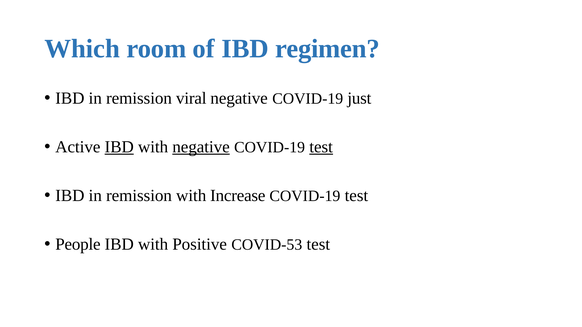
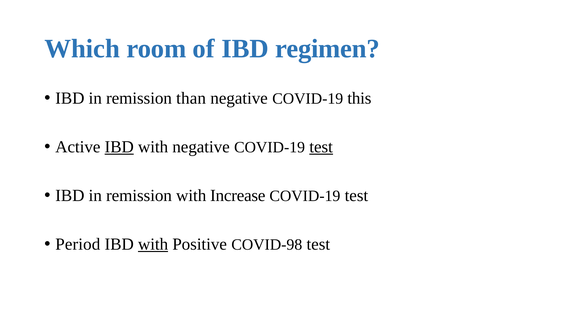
viral: viral -> than (191, 98)
just: just -> this (359, 98)
negative underline: present -> none (201, 147)
People: People -> Period (78, 245)
with underline: none -> present (153, 245)
COVID-53: COVID-53 -> COVID-98 (267, 245)
